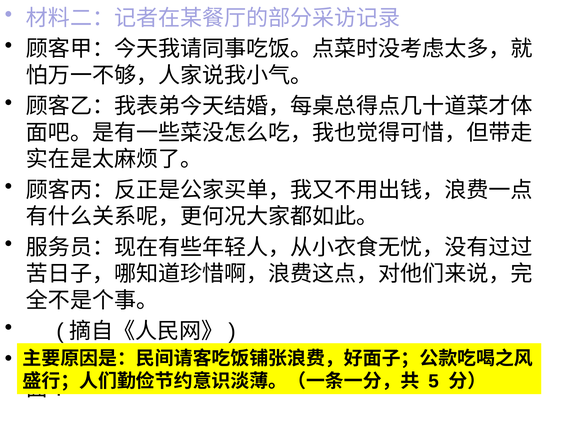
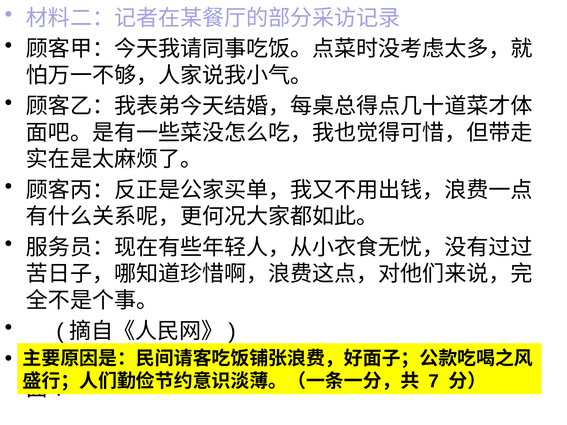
5: 5 -> 7 (434, 382)
